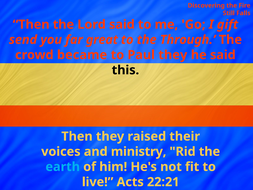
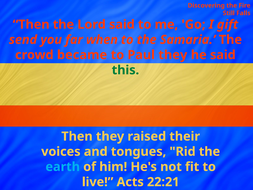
great: great -> when (102, 40)
Through: Through -> Samaria (188, 40)
this colour: black -> green (125, 70)
ministry: ministry -> tongues (139, 151)
